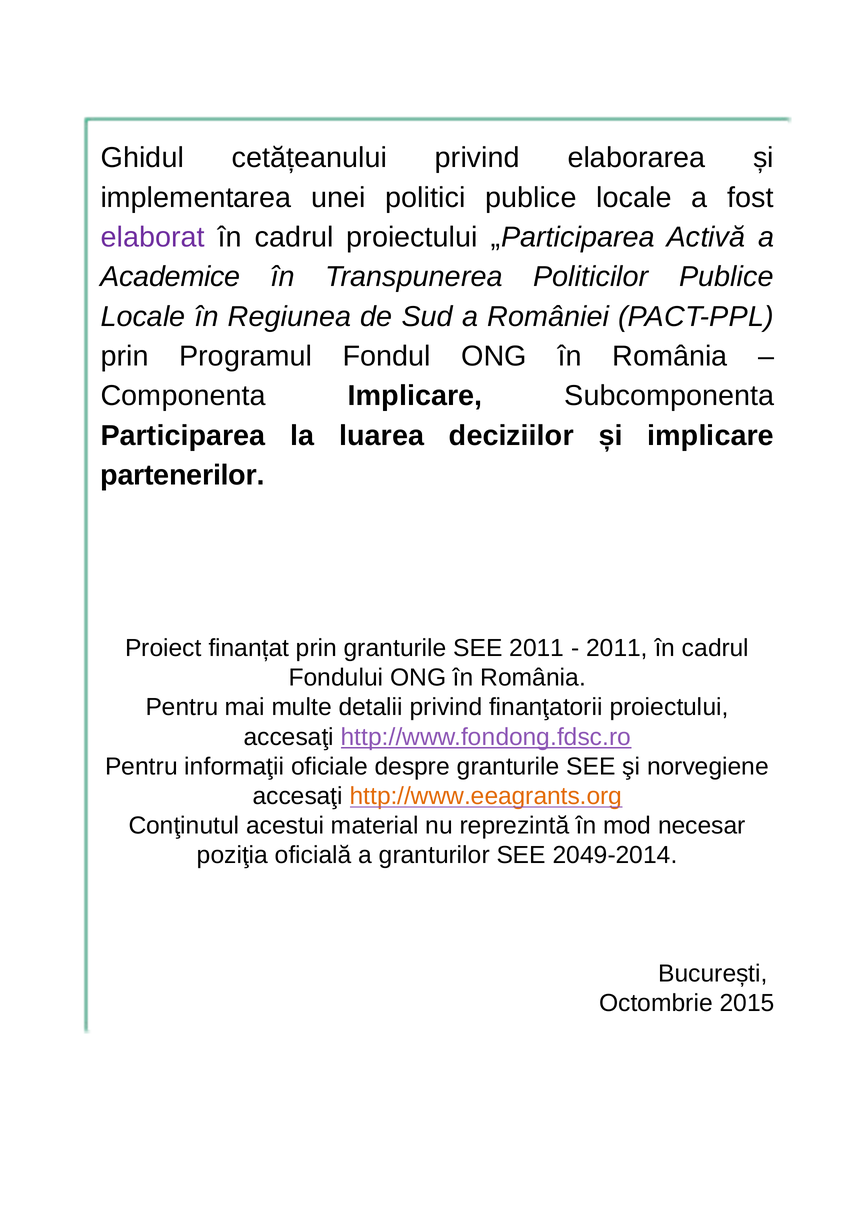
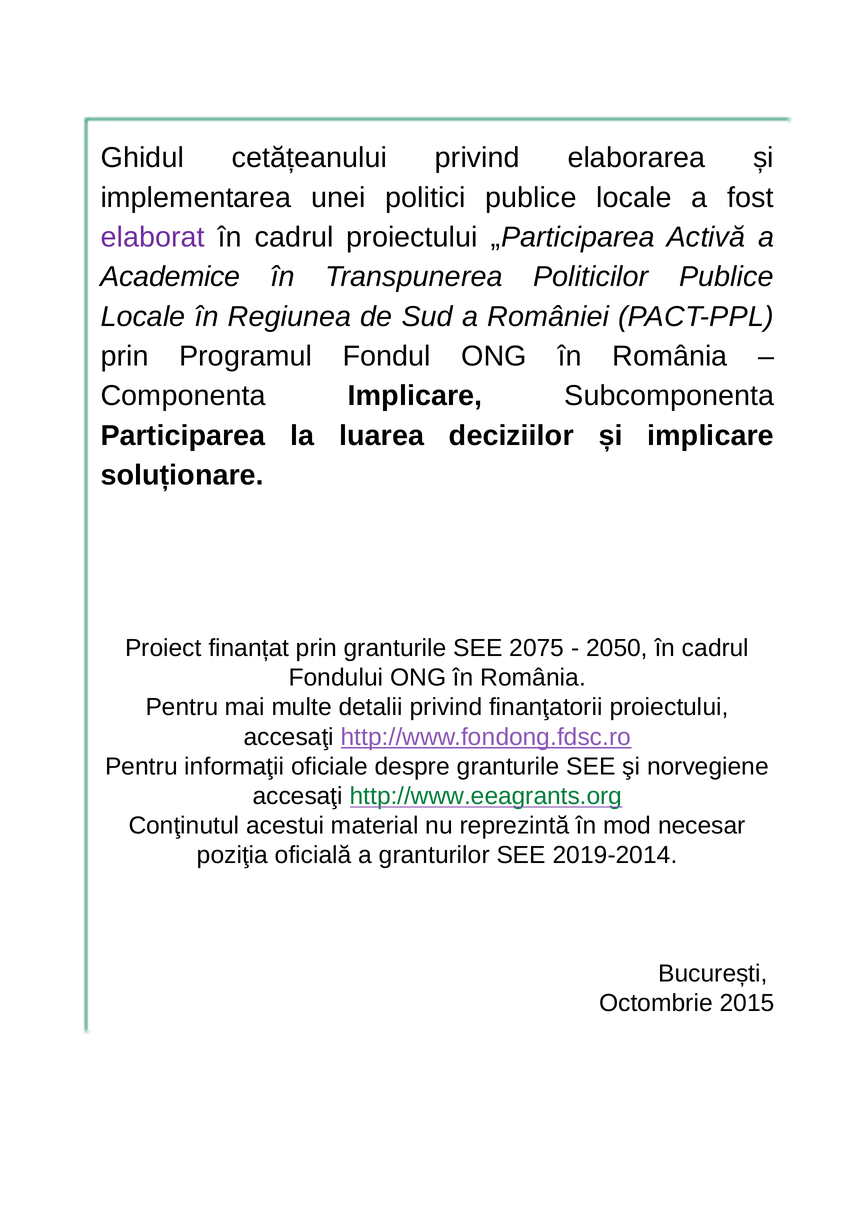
partenerilor: partenerilor -> soluționare (182, 475)
SEE 2011: 2011 -> 2075 (537, 648)
2011: 2011 -> 2050 (617, 648)
http://www.eeagrants.org colour: orange -> green (486, 796)
2049-2014: 2049-2014 -> 2019-2014 (615, 856)
